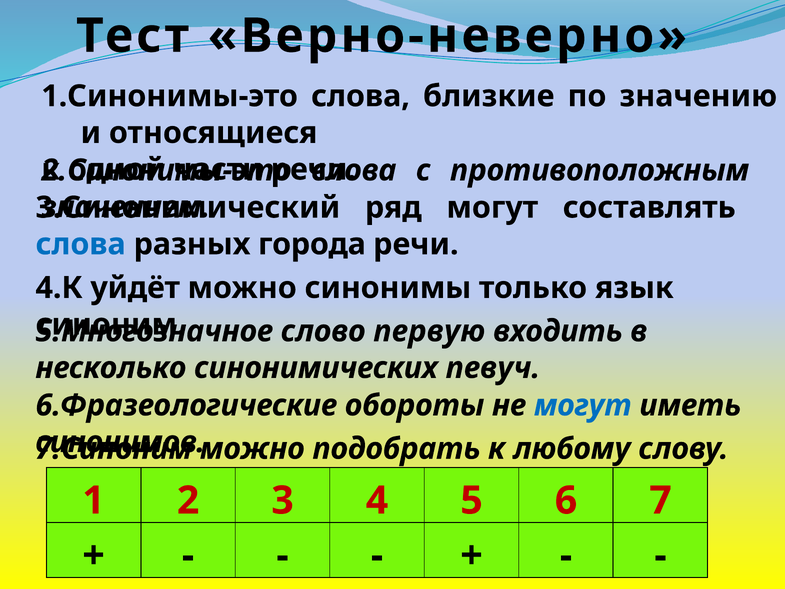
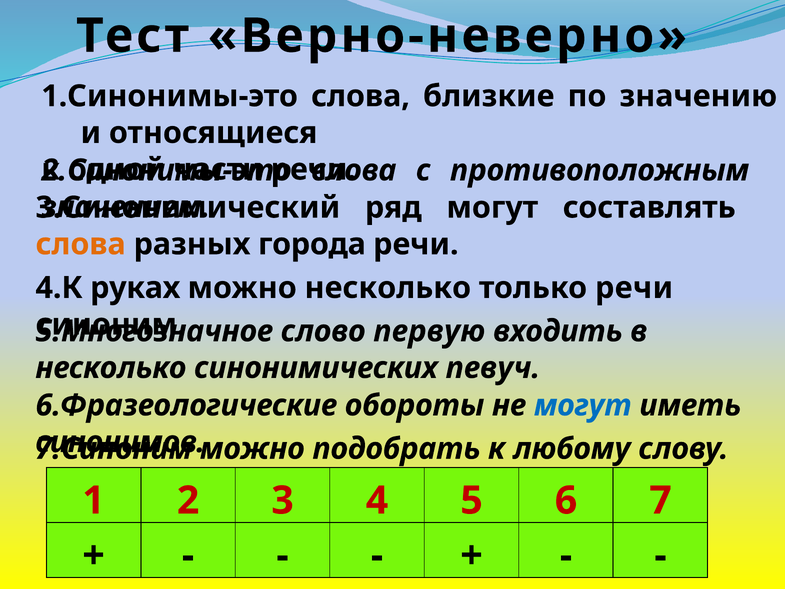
слова colour: blue -> orange (81, 244)
уйдёт: уйдёт -> руках (135, 288)
можно синонимы: синонимы -> несколько (388, 288)
только язык: язык -> речи (634, 288)
